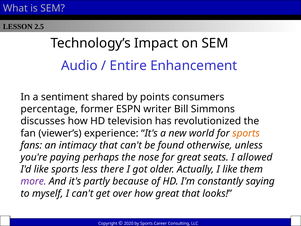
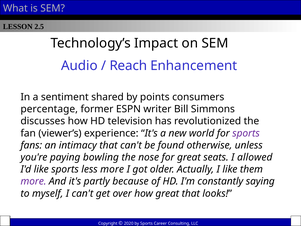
Entire: Entire -> Reach (128, 66)
sports colour: orange -> purple (246, 133)
perhaps: perhaps -> bowling (101, 157)
less there: there -> more (112, 169)
